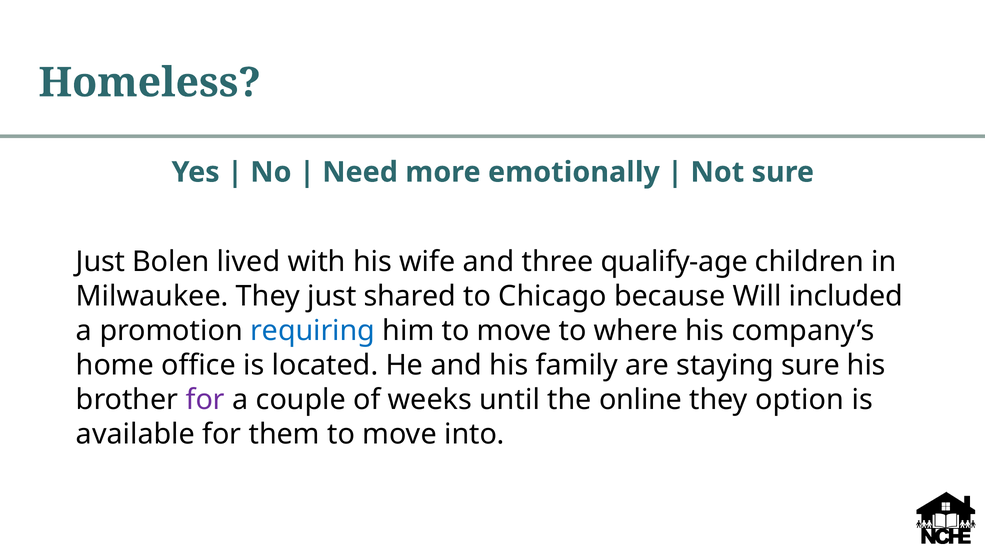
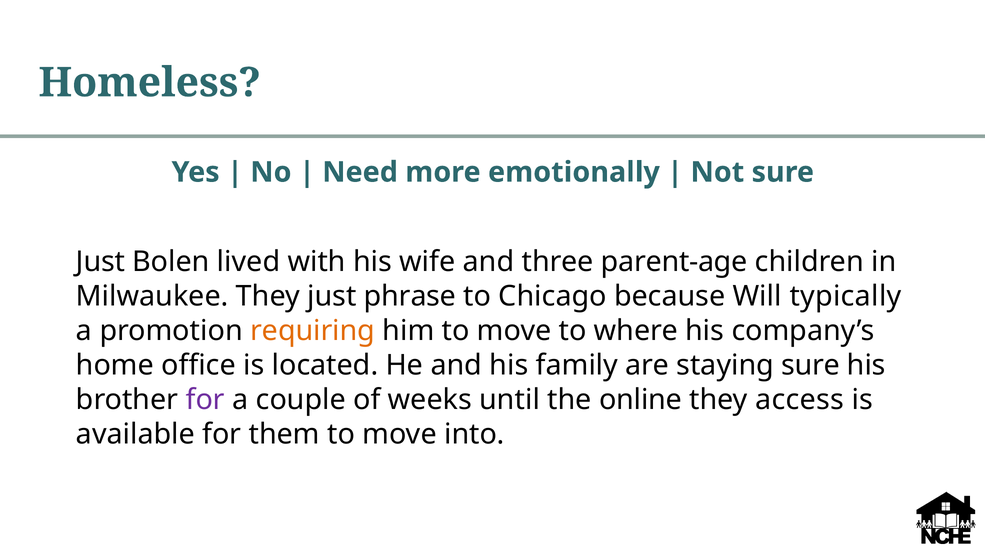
qualify-age: qualify-age -> parent-age (674, 262)
shared: shared -> phrase (410, 296)
included: included -> typically (846, 296)
requiring colour: blue -> orange (313, 331)
option: option -> access (800, 400)
